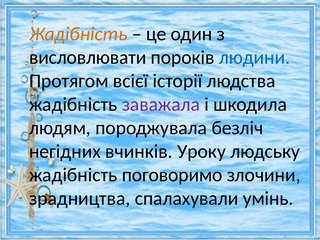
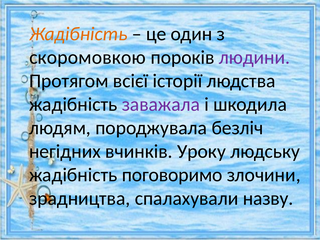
висловлювати: висловлювати -> скоромовкою (88, 57)
людини colour: blue -> purple (254, 57)
умінь: умінь -> назву (268, 198)
